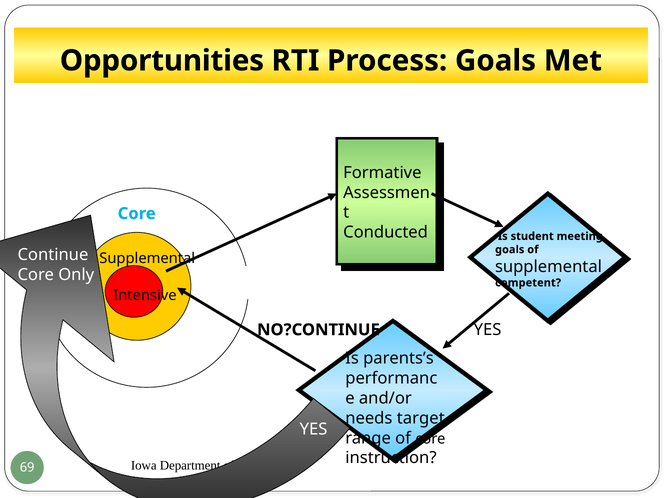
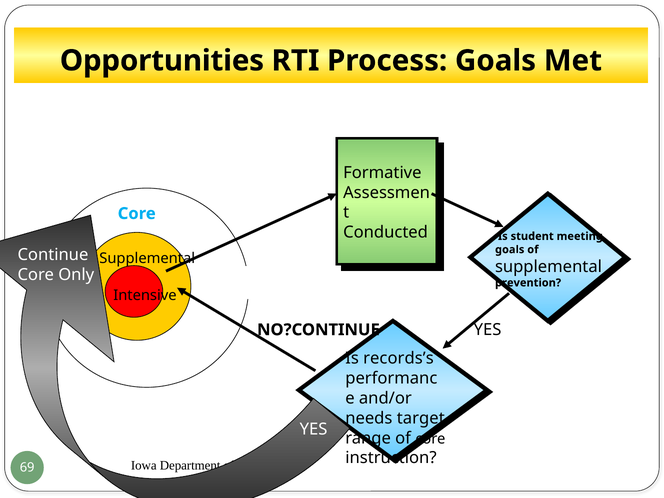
competent: competent -> prevention (528, 283)
parents’s: parents’s -> records’s (398, 358)
